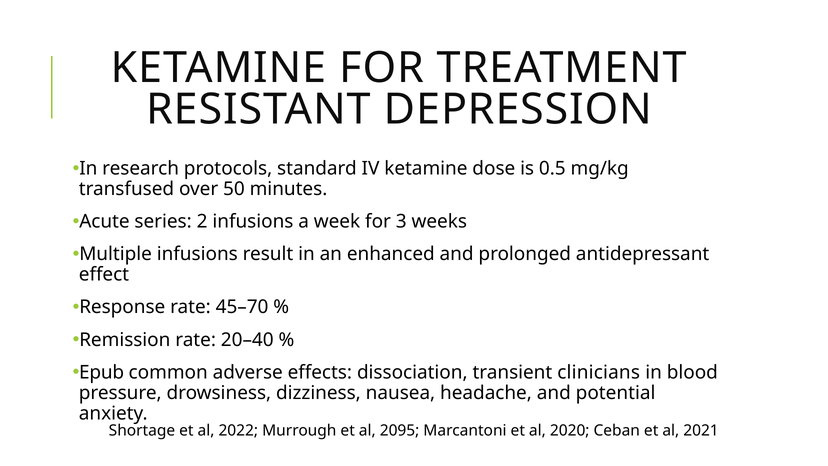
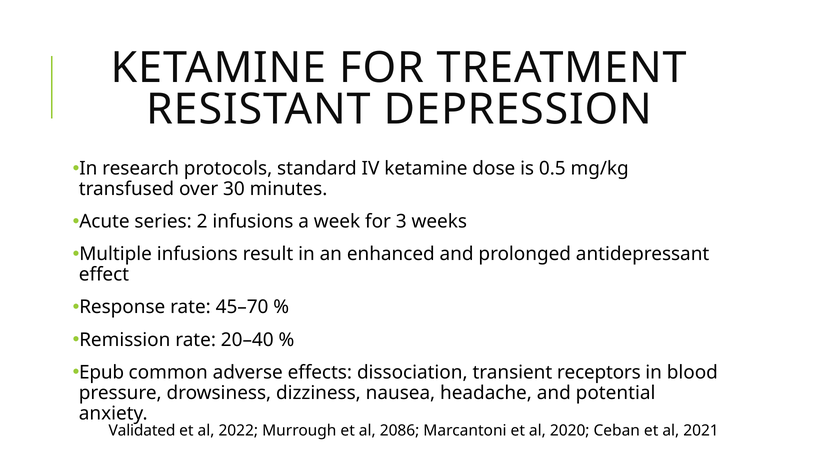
50: 50 -> 30 (234, 189)
clinicians: clinicians -> receptors (599, 372)
Shortage: Shortage -> Validated (142, 431)
2095: 2095 -> 2086 (400, 431)
